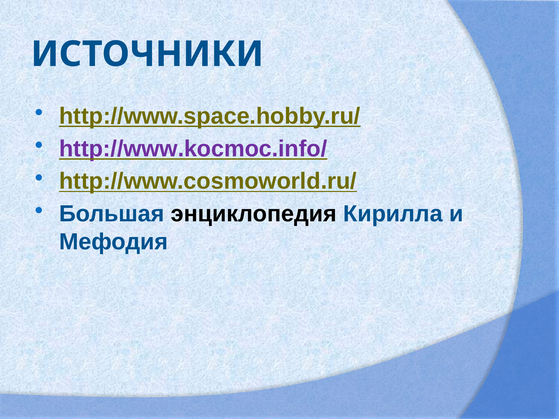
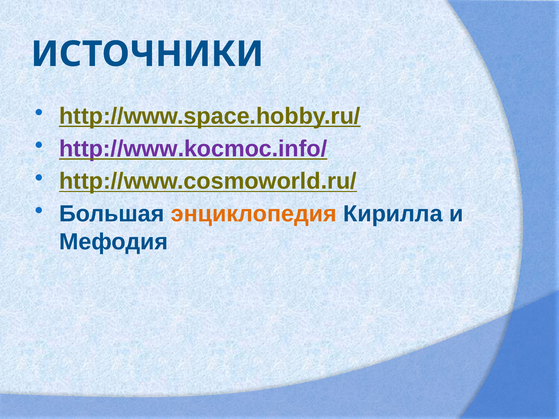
энциклопедия colour: black -> orange (254, 214)
